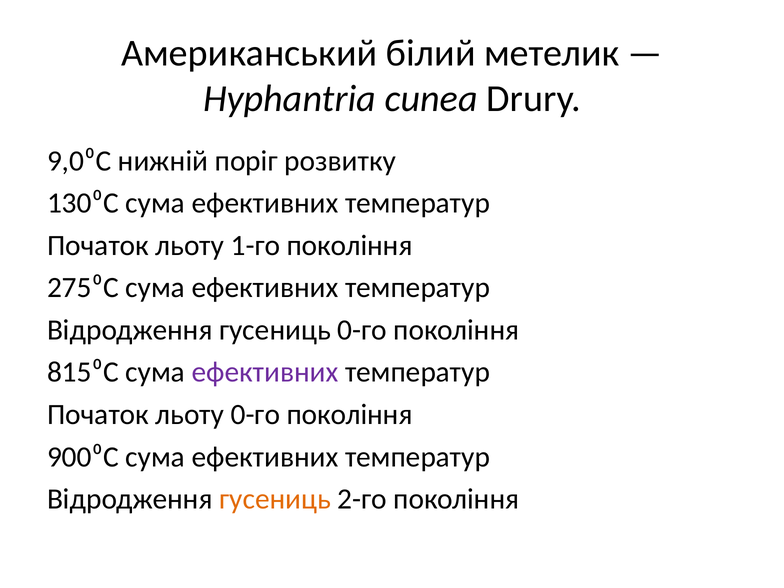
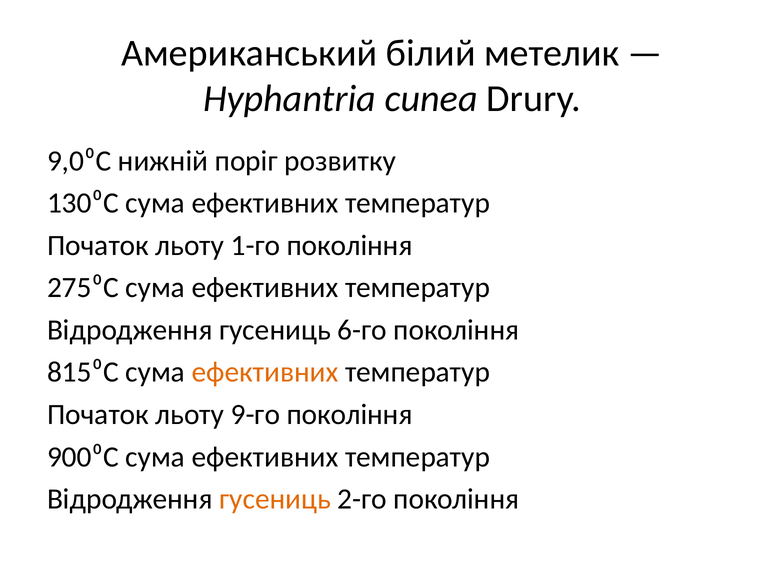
гусениць 0-го: 0-го -> 6-го (362, 330)
ефективних colour: purple -> orange (265, 372)
льоту 0-го: 0-го -> 9-го (255, 415)
